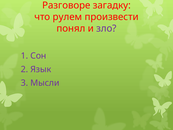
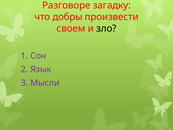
рулем: рулем -> добры (67, 17)
понял: понял -> своем (71, 28)
зло colour: purple -> black (106, 28)
